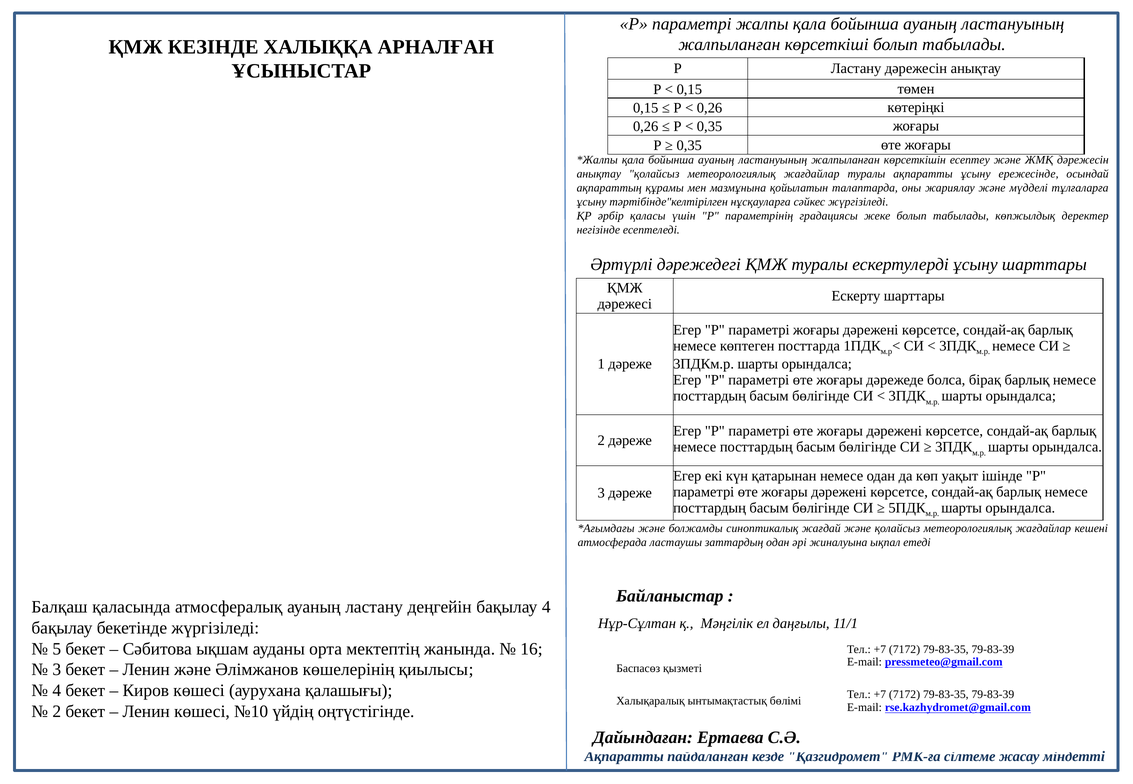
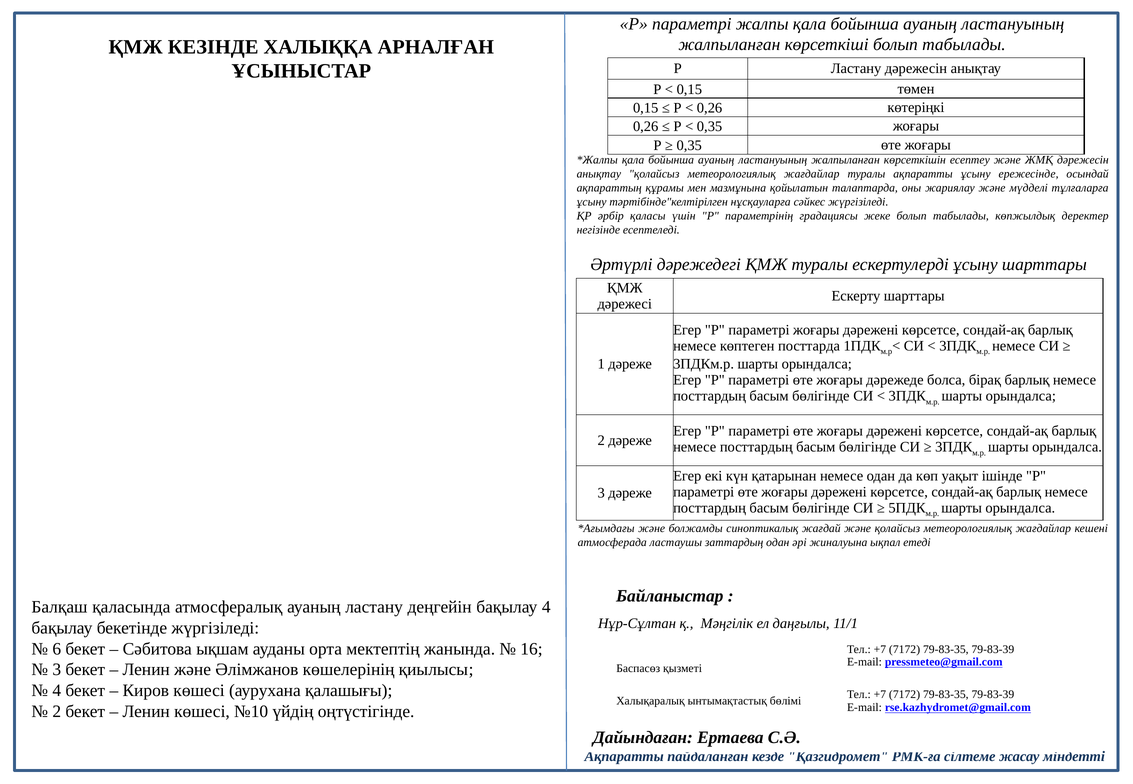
5: 5 -> 6 (57, 649)
